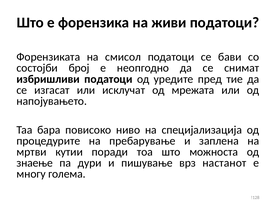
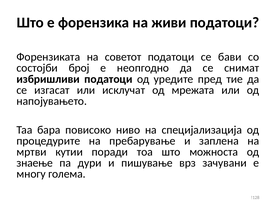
смисол: смисол -> советот (123, 57)
настанот: настанот -> зачувани (225, 163)
